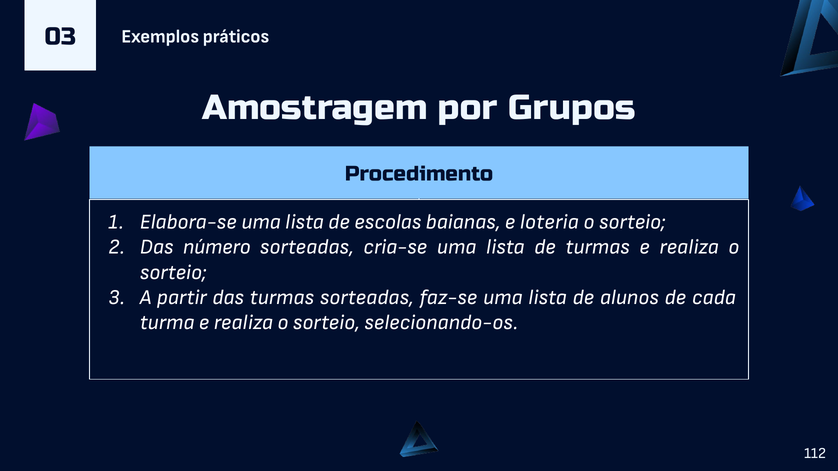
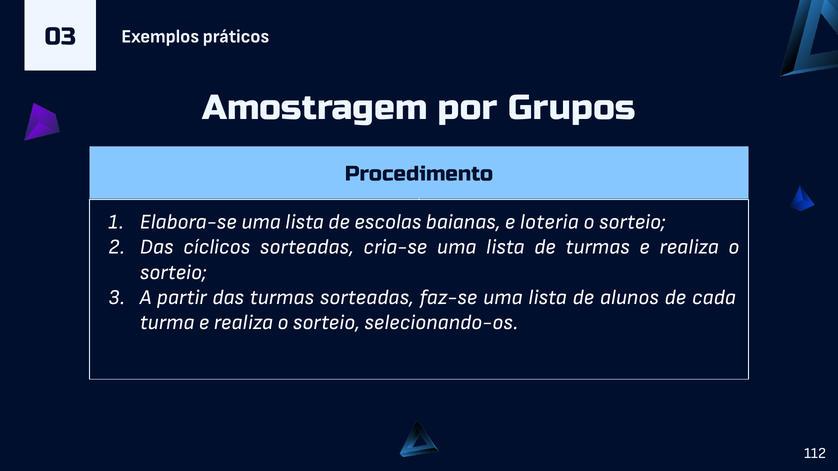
número: número -> cíclicos (217, 247)
